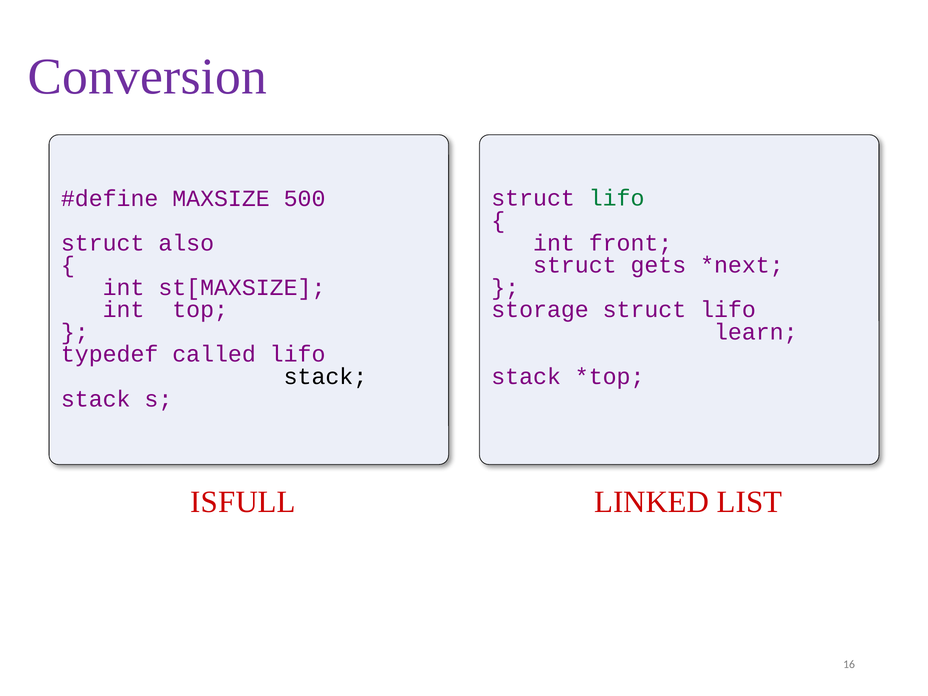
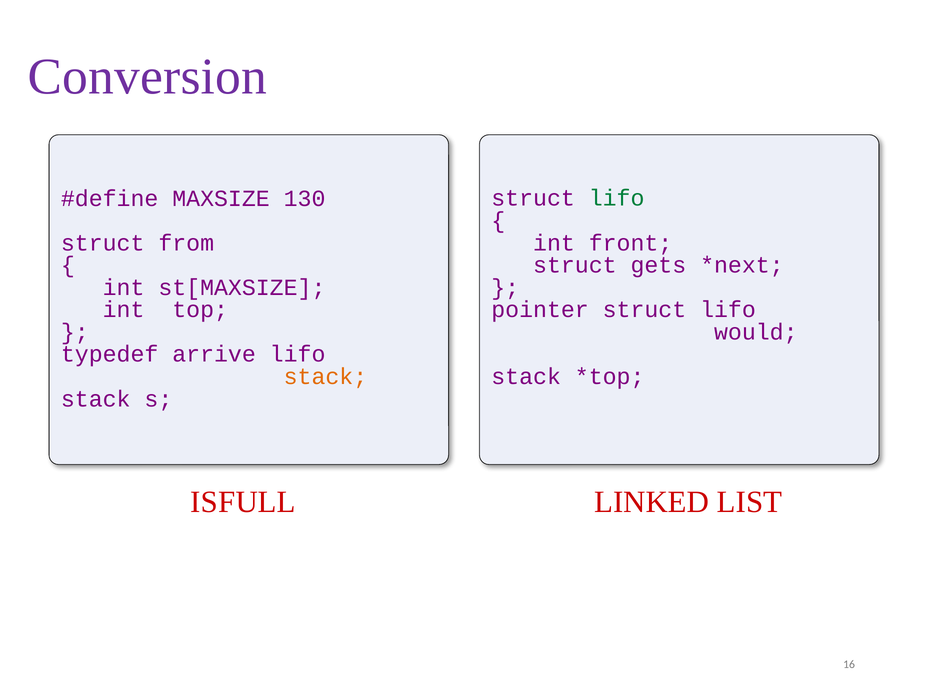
500: 500 -> 130 (305, 198)
also: also -> from (186, 243)
storage: storage -> pointer (540, 310)
learn: learn -> would (756, 332)
called: called -> arrive (214, 354)
stack colour: black -> orange (325, 377)
